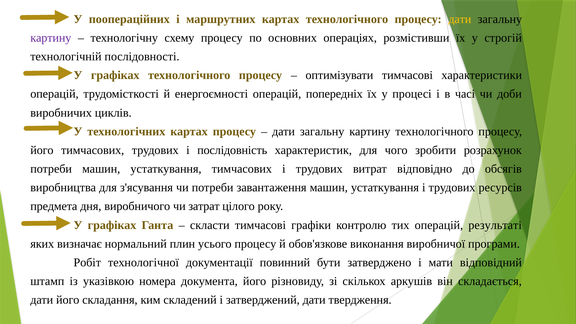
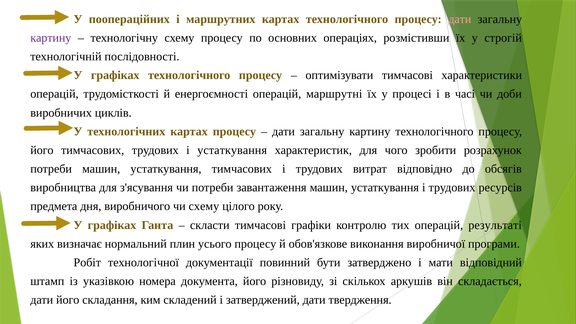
дати colour: yellow -> pink (460, 19)
попередніх: попередніх -> маршрутні (334, 94)
і послідовність: послідовність -> устаткування (232, 150)
чи затрат: затрат -> схему (204, 206)
